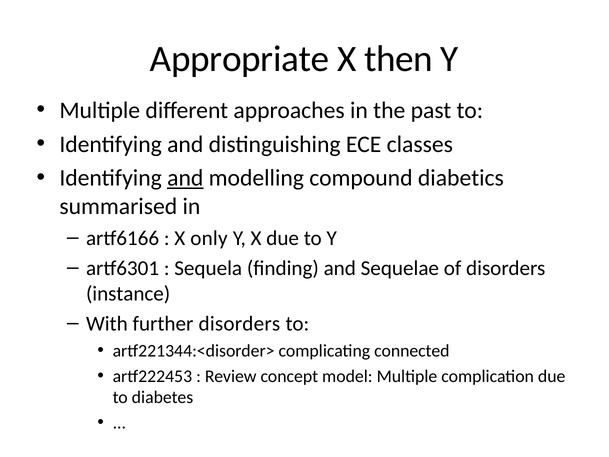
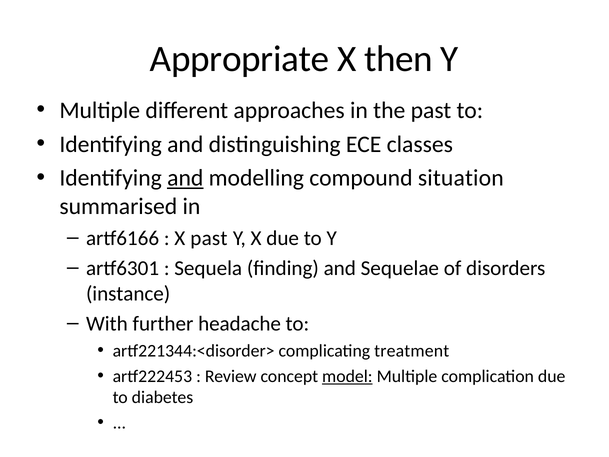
diabetics: diabetics -> situation (461, 178)
X only: only -> past (209, 238)
further disorders: disorders -> headache (240, 323)
connected: connected -> treatment (412, 351)
model underline: none -> present (347, 376)
